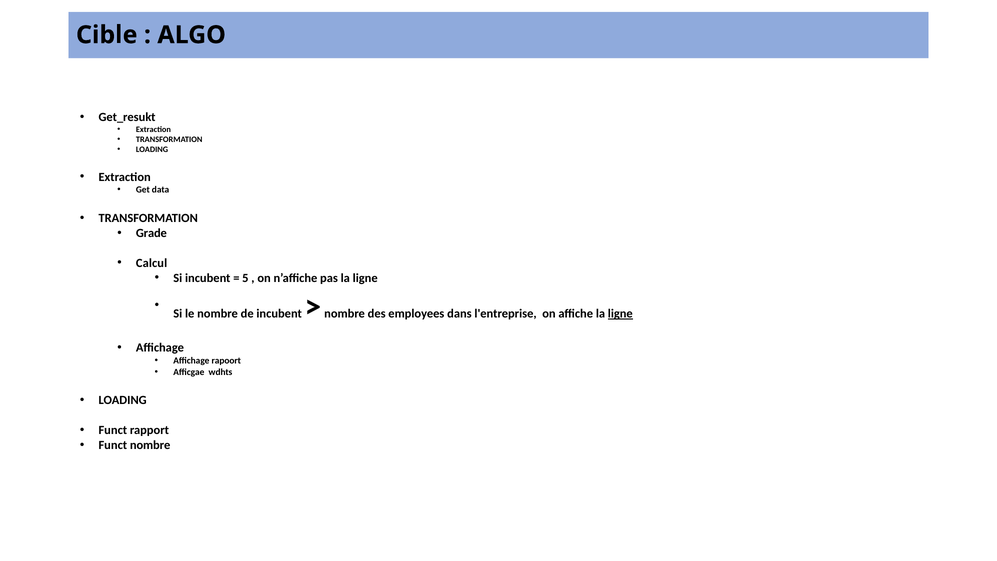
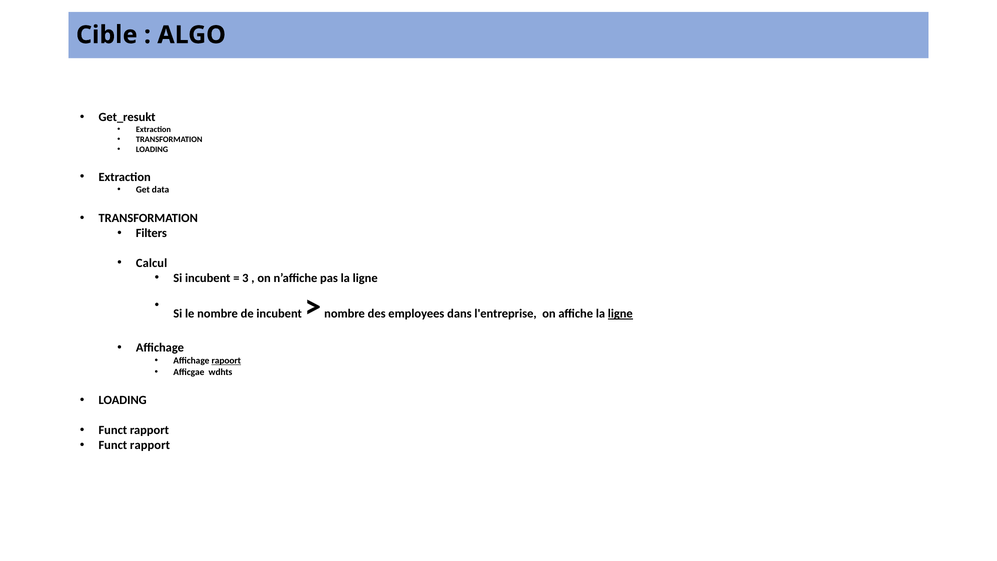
Grade: Grade -> Filters (151, 233)
5: 5 -> 3 (245, 278)
rapoort underline: none -> present (226, 361)
nombre: nombre -> rapport (150, 445)
